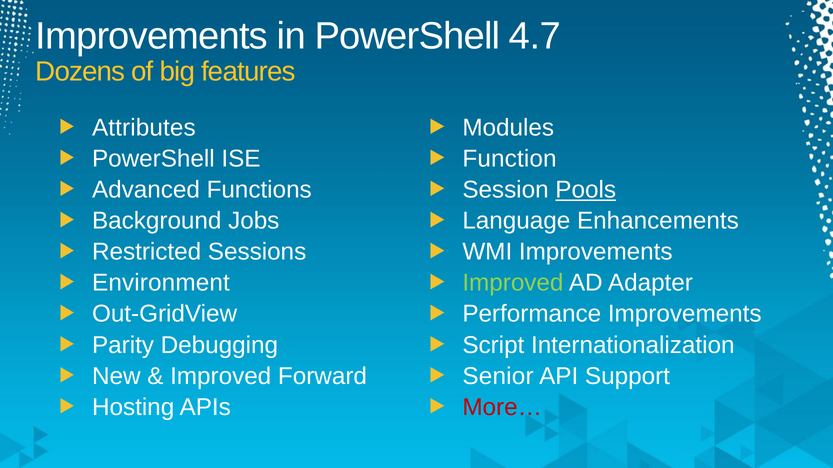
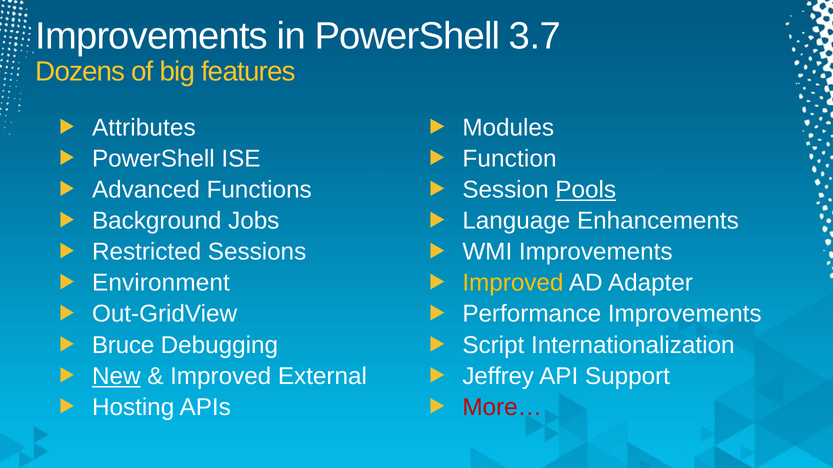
4.7: 4.7 -> 3.7 (535, 36)
Improved colour: light green -> yellow (513, 283)
Parity: Parity -> Bruce (123, 346)
New underline: none -> present (116, 377)
Forward: Forward -> External (322, 377)
Senior: Senior -> Jeffrey (498, 377)
